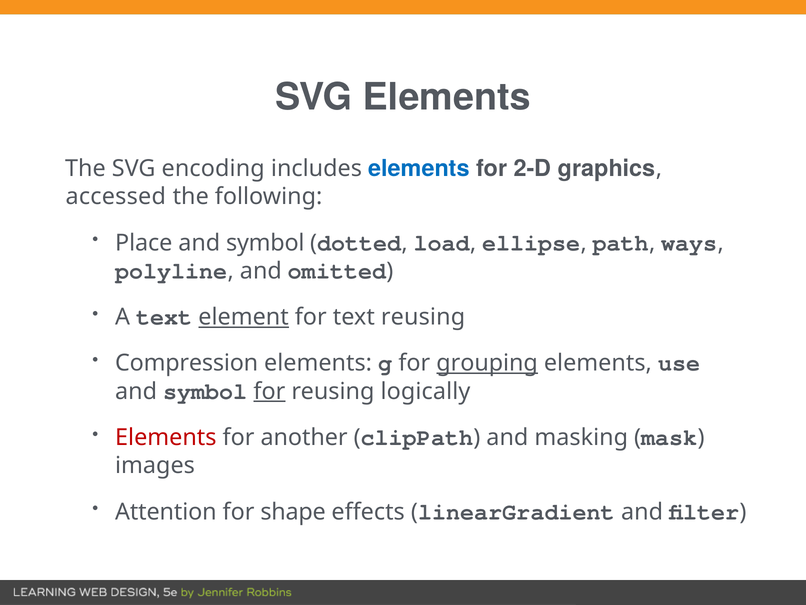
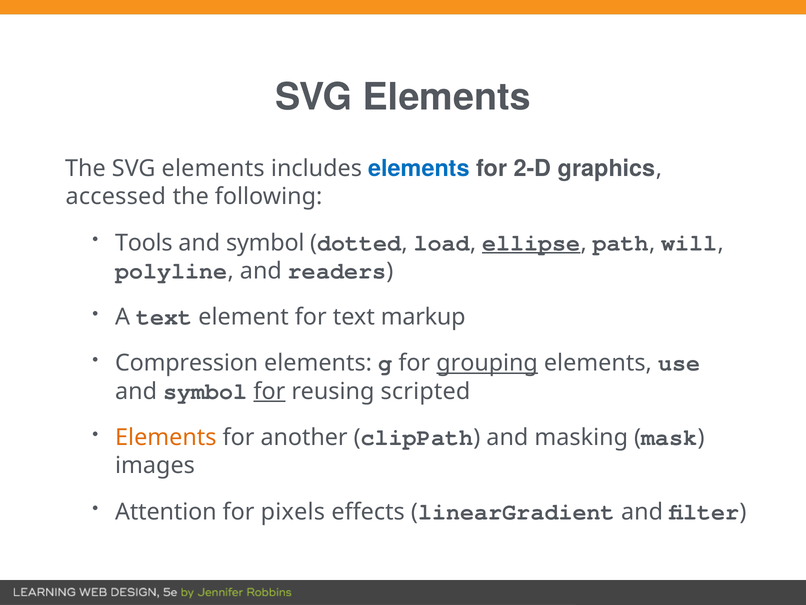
The SVG encoding: encoding -> elements (213, 168)
Place: Place -> Tools (144, 243)
ellipse underline: none -> present (531, 243)
ways: ways -> will (689, 243)
omitted: omitted -> readers (337, 271)
element underline: present -> none (244, 317)
text reusing: reusing -> markup (423, 317)
logically: logically -> scripted (425, 391)
Elements colour: red -> orange (166, 437)
shape: shape -> pixels (293, 511)
